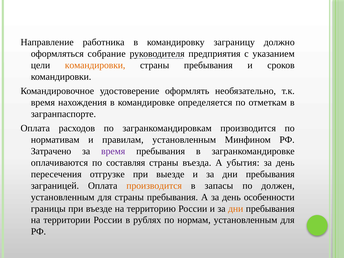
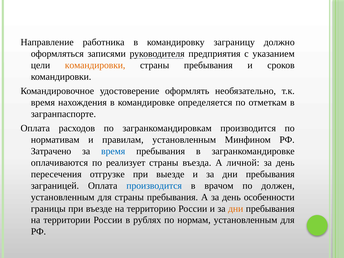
собрание: собрание -> записями (107, 54)
время colour: purple -> blue (113, 151)
составляя: составляя -> реализует (126, 163)
убытия: убытия -> личной (243, 163)
производится colour: orange -> blue (154, 186)
запасы: запасы -> врачом (219, 186)
